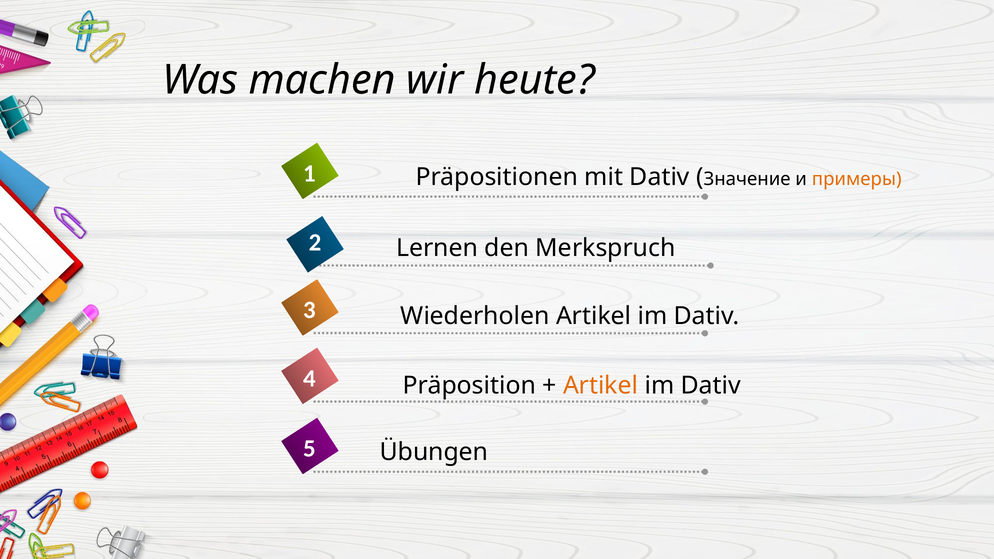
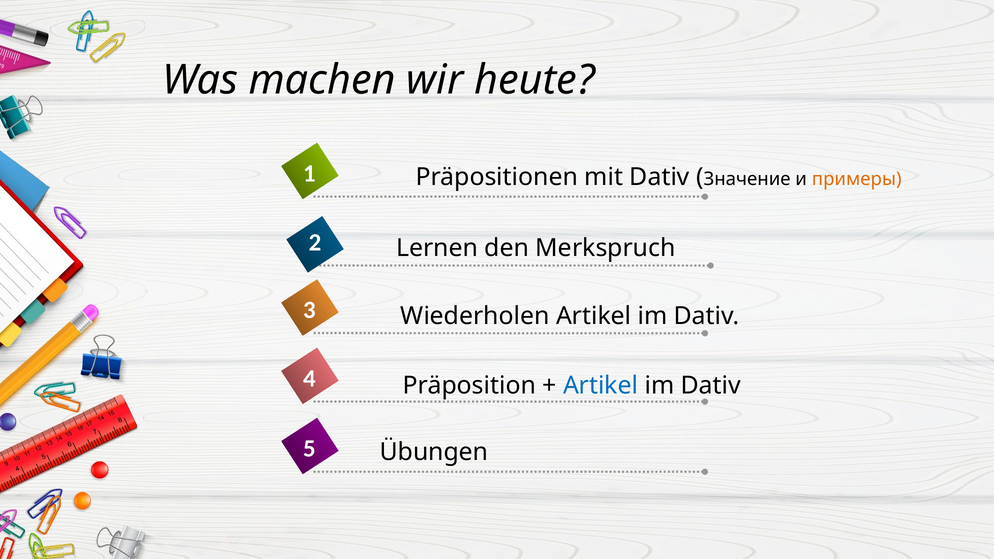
Artikel colour: orange -> blue (601, 385)
